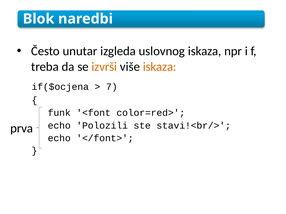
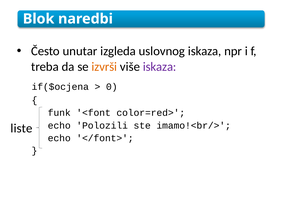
iskaza colour: orange -> purple (160, 67)
7: 7 -> 0 (112, 87)
stavi!<br/>: stavi!<br/> -> imamo!<br/> (194, 126)
prva: prva -> liste (22, 129)
